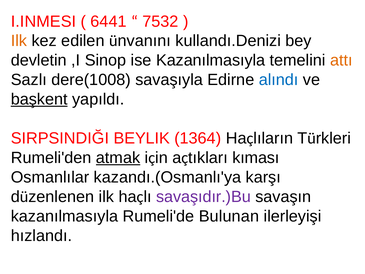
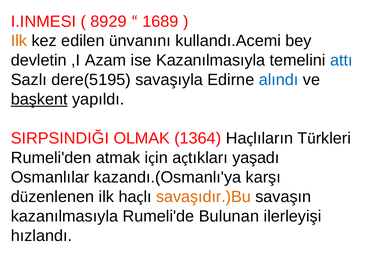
6441: 6441 -> 8929 (109, 21)
7532: 7532 -> 1689 (160, 21)
kullandı.Denizi: kullandı.Denizi -> kullandı.Acemi (228, 41)
Sinop: Sinop -> Azam (106, 60)
attı colour: orange -> blue (341, 60)
dere(1008: dere(1008 -> dere(5195 (91, 80)
BEYLIK: BEYLIK -> OLMAK (142, 138)
atmak underline: present -> none (118, 158)
kıması: kıması -> yaşadı (256, 158)
savaşıdır.)Bu colour: purple -> orange (203, 197)
